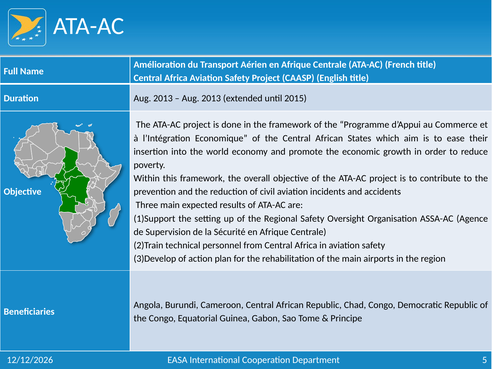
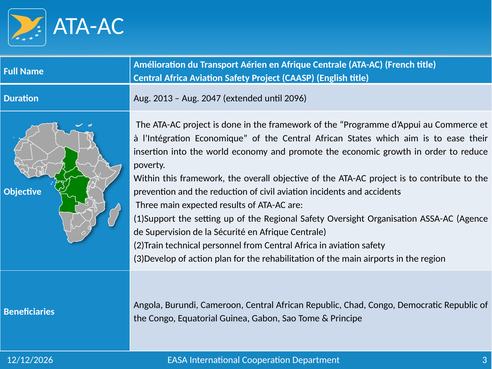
2013: 2013 -> 2047 (211, 98)
2015: 2015 -> 2096 (296, 98)
5: 5 -> 3 (485, 360)
